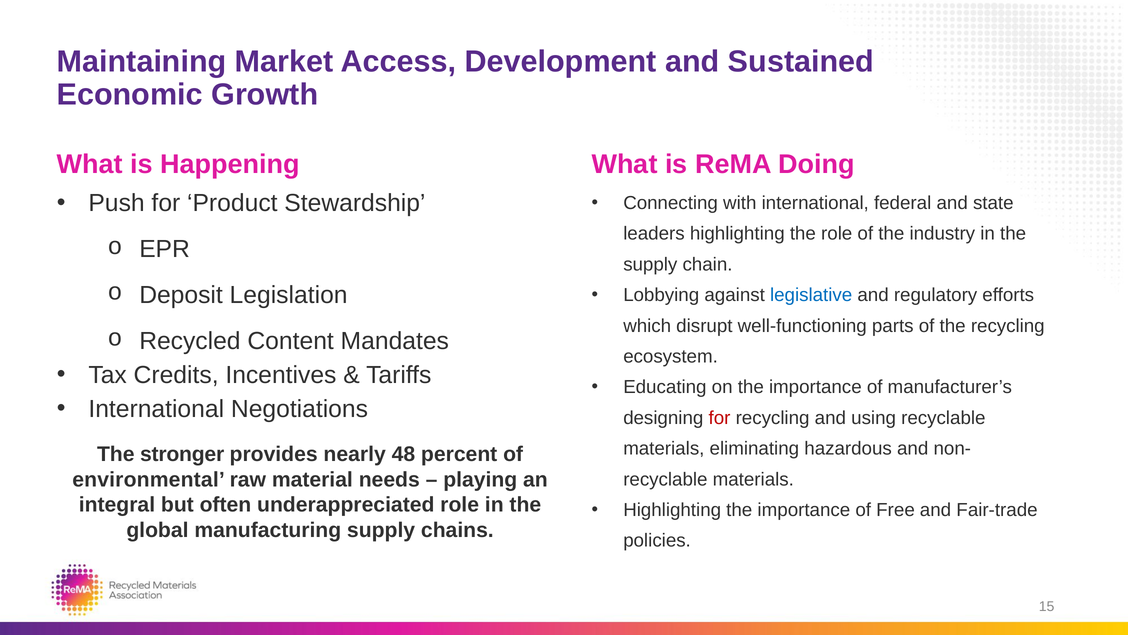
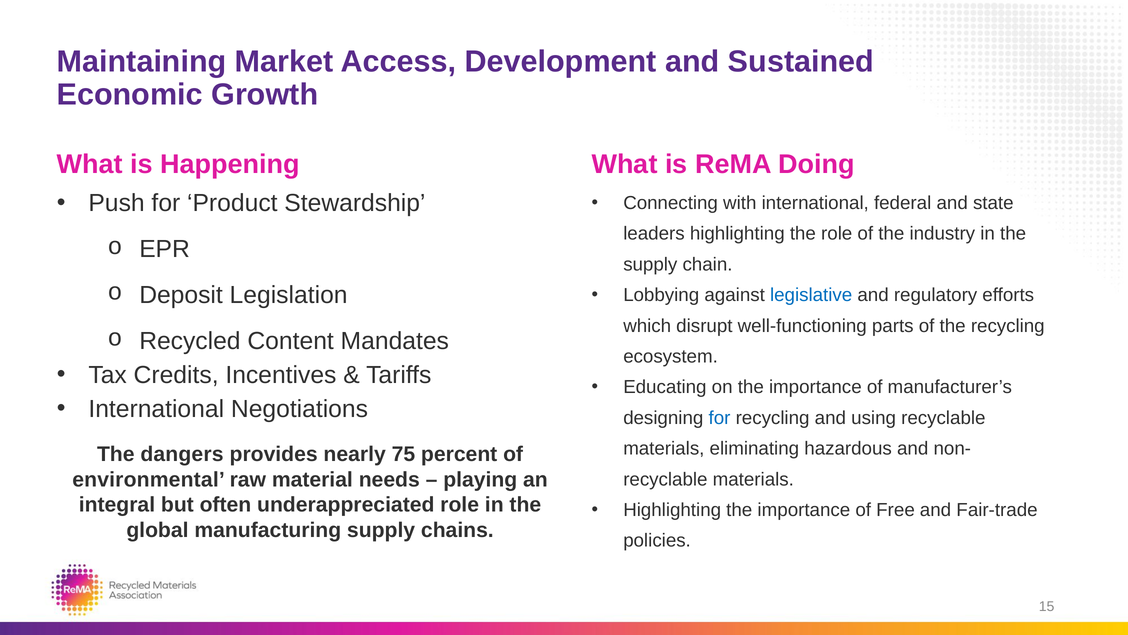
for colour: red -> blue (720, 418)
stronger: stronger -> dangers (182, 454)
48: 48 -> 75 (403, 454)
